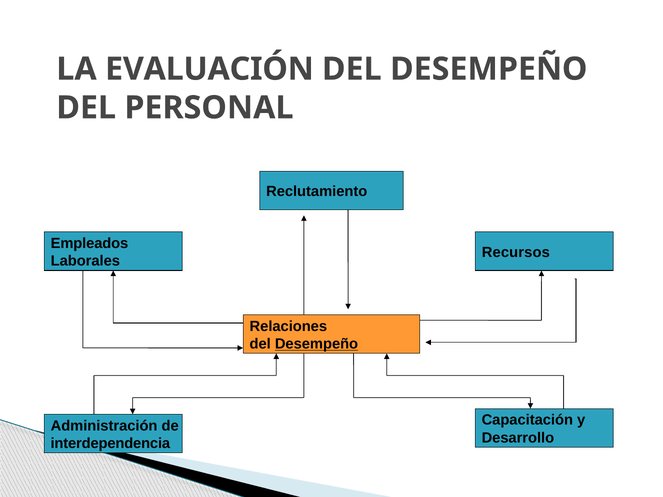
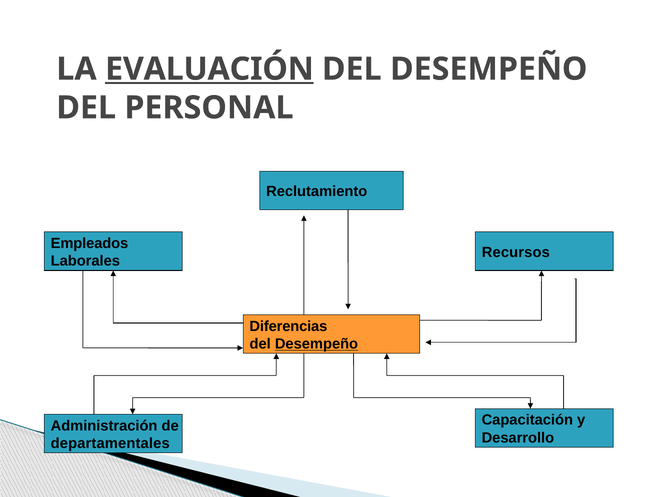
EVALUACIÓN underline: none -> present (209, 69)
Relaciones: Relaciones -> Diferencias (288, 326)
interdependencia: interdependencia -> departamentales (110, 444)
